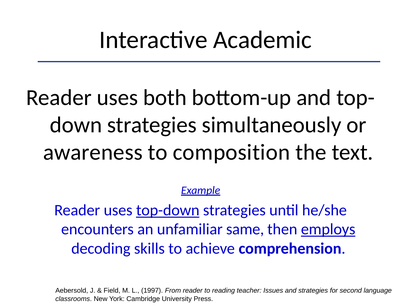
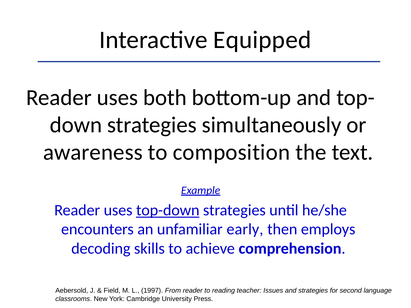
Academic: Academic -> Equipped (262, 40)
same: same -> early (245, 229)
employs underline: present -> none (328, 229)
